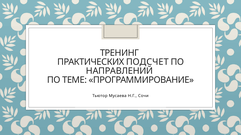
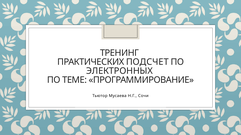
НАПРАВЛЕНИЙ: НАПРАВЛЕНИЙ -> ЭЛЕКТРОННЫХ (119, 71)
